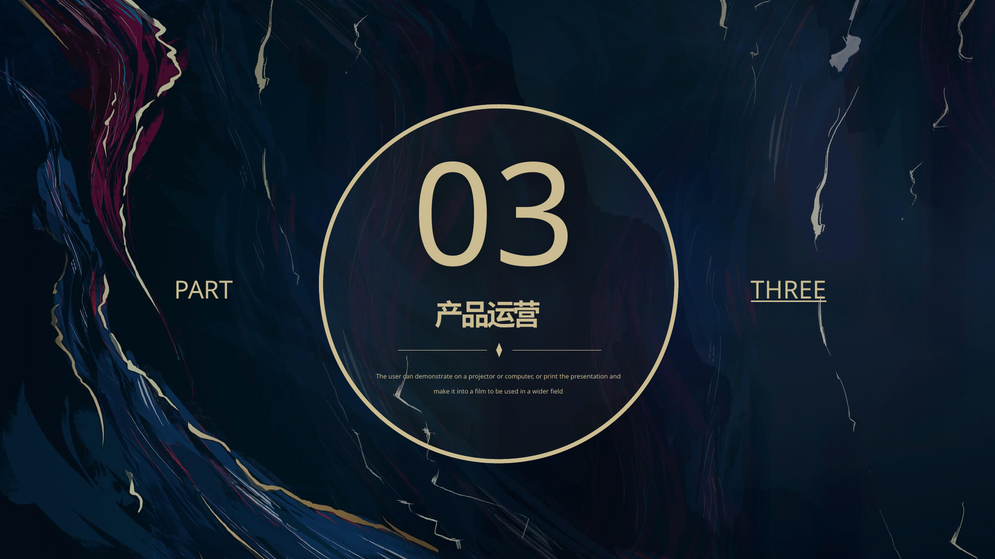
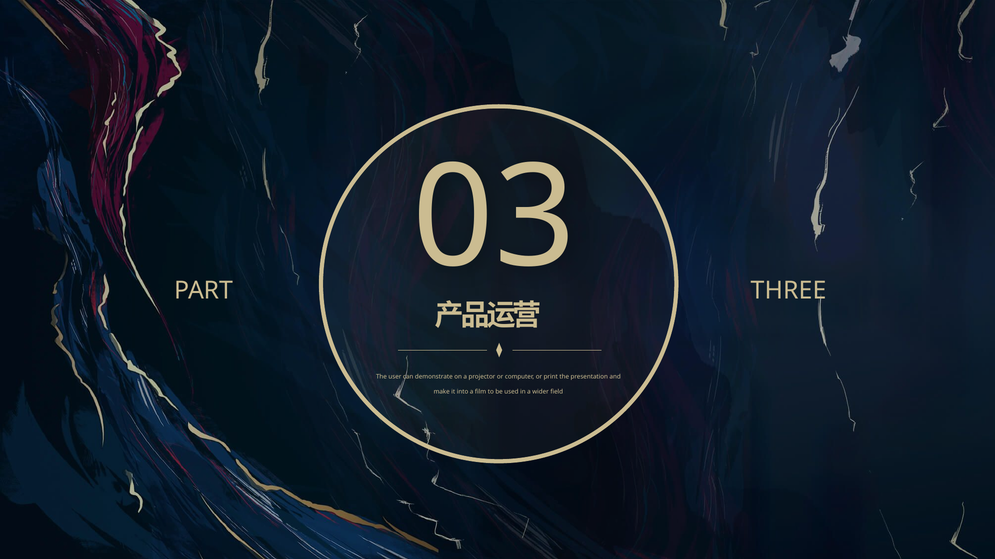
THREE underline: present -> none (789, 291)
